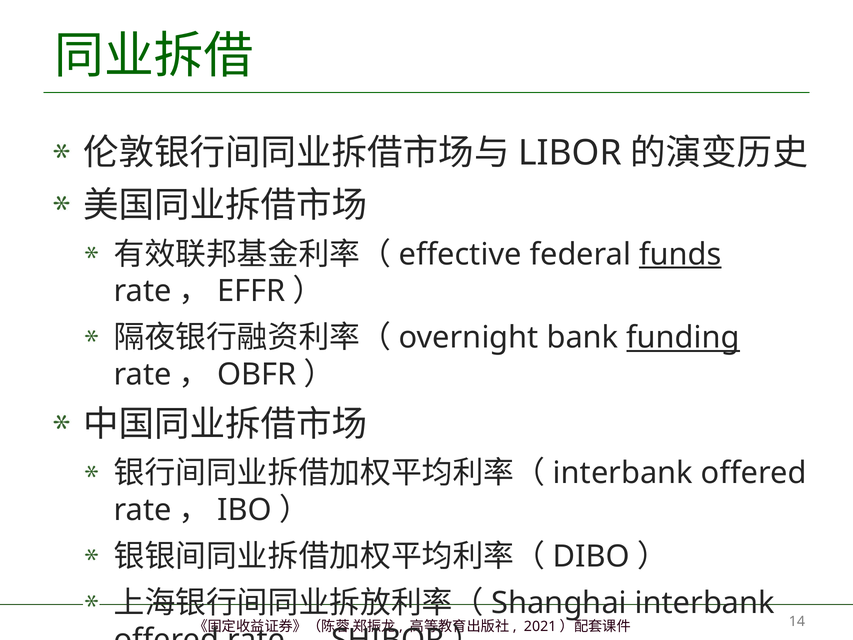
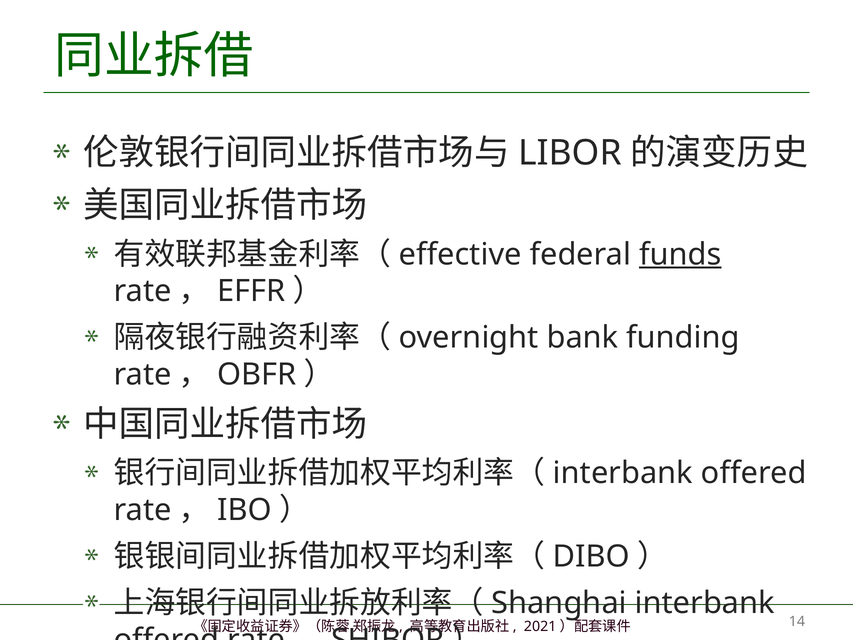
funding underline: present -> none (683, 338)
